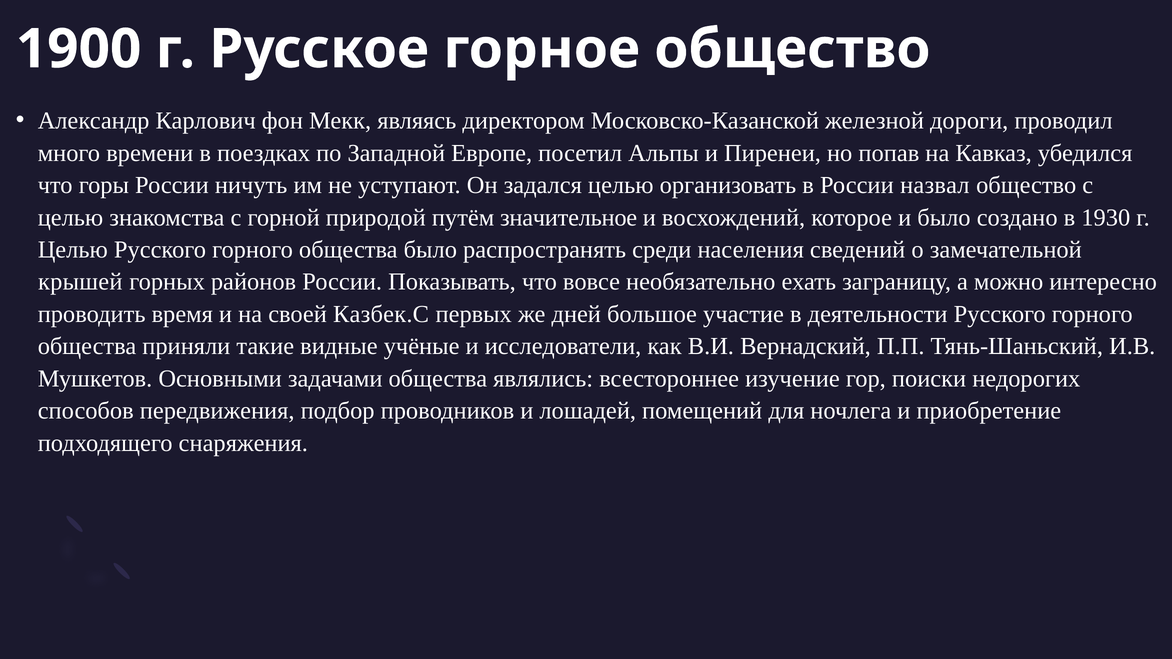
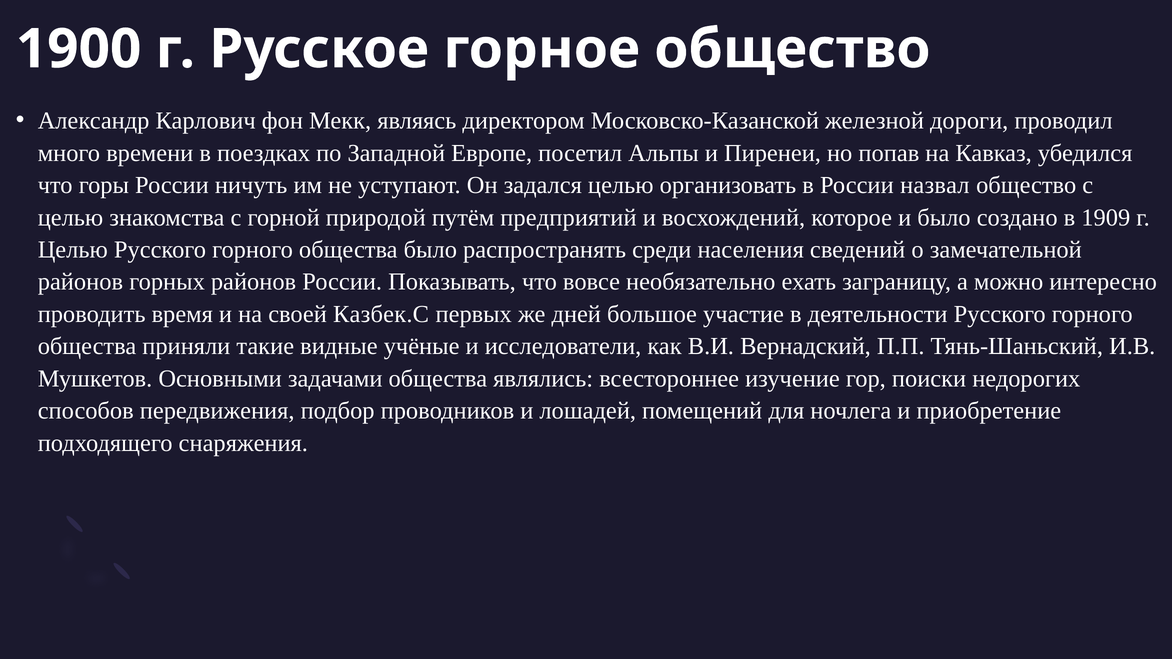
значительное: значительное -> предприятий (568, 218)
1930: 1930 -> 1909 (1106, 218)
крышей: крышей -> районов (80, 282)
